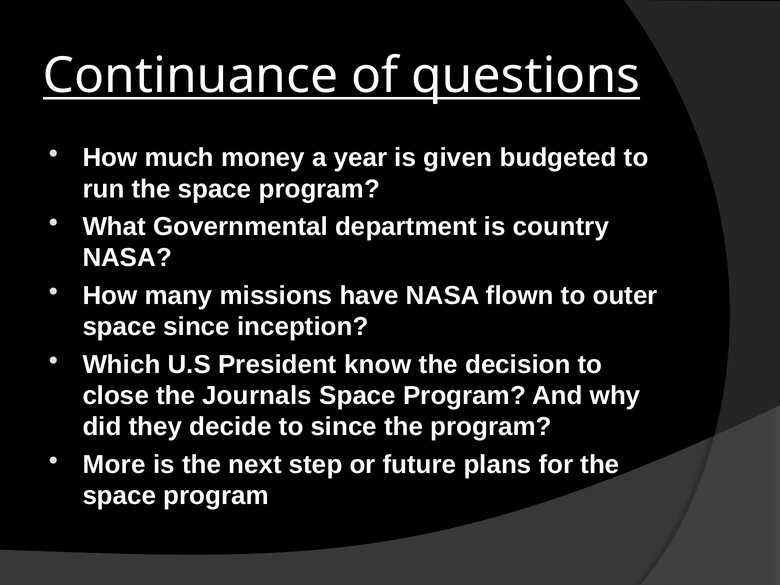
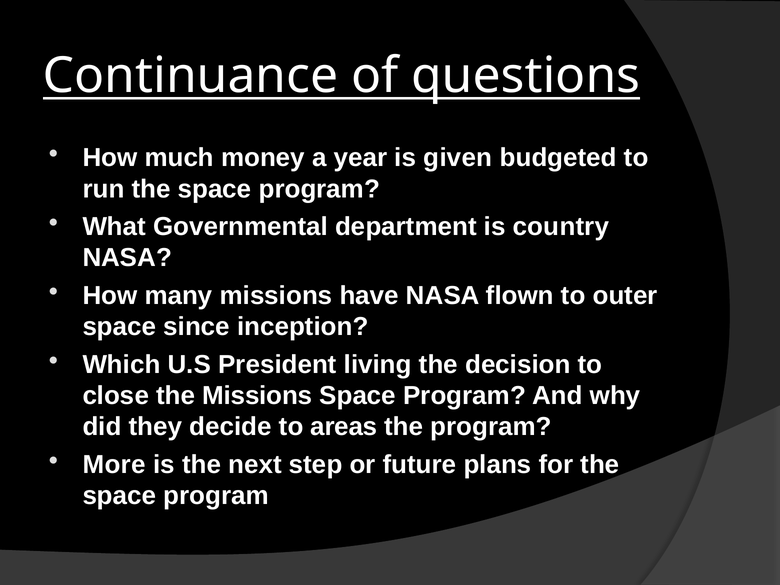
know: know -> living (378, 364)
the Journals: Journals -> Missions (257, 396)
to since: since -> areas (344, 427)
